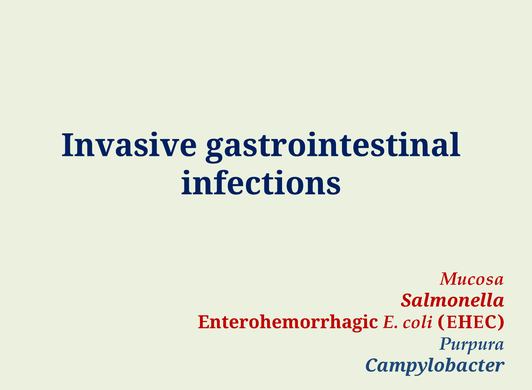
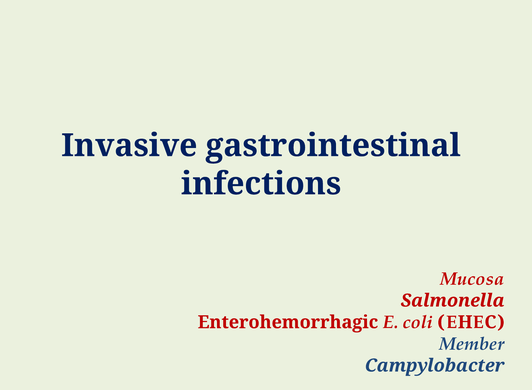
Purpura: Purpura -> Member (472, 344)
